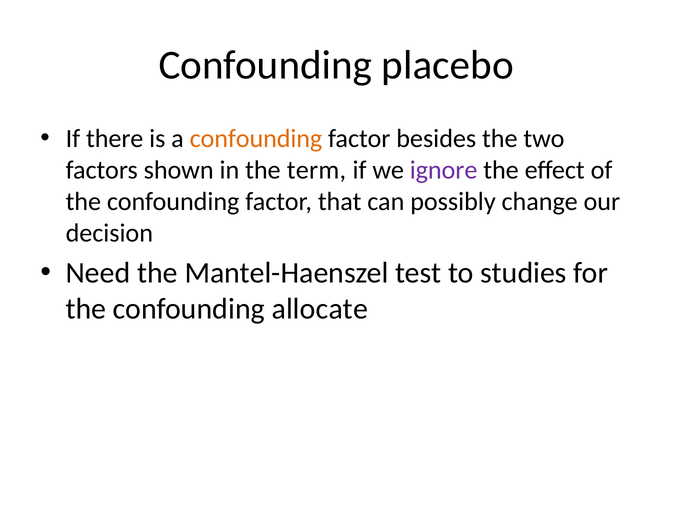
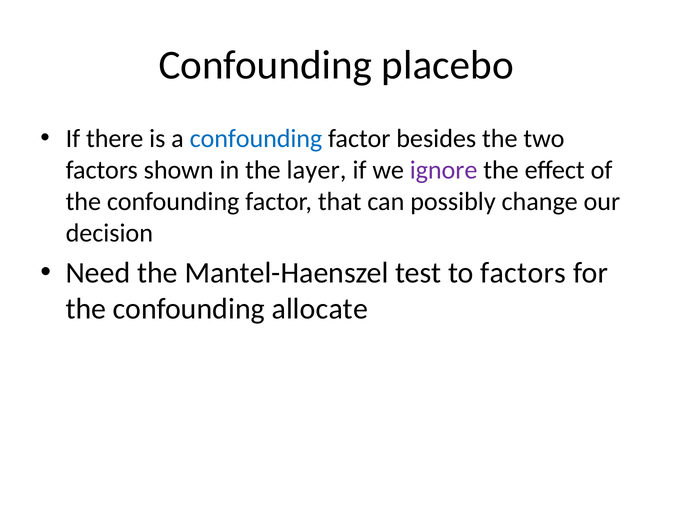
confounding colour: orange -> blue (256, 139)
term: term -> layer (316, 170)
to studies: studies -> factors (523, 273)
